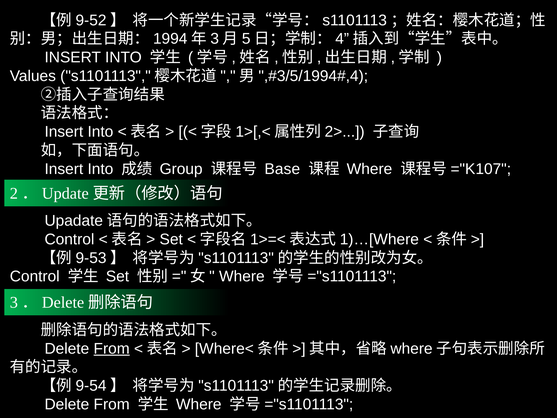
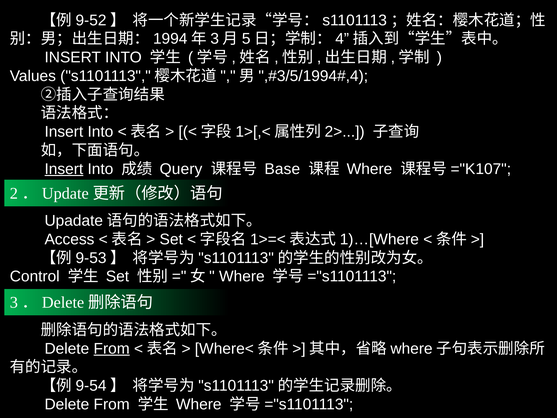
Insert underline: none -> present (64, 169)
Group: Group -> Query (181, 169)
Control: Control -> Access (69, 239)
